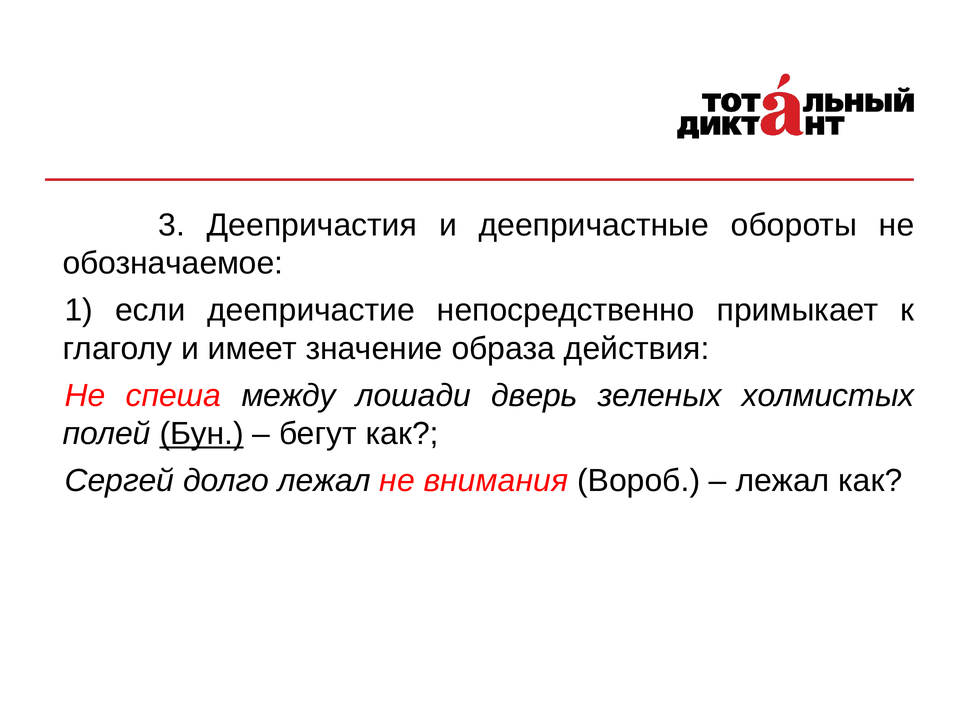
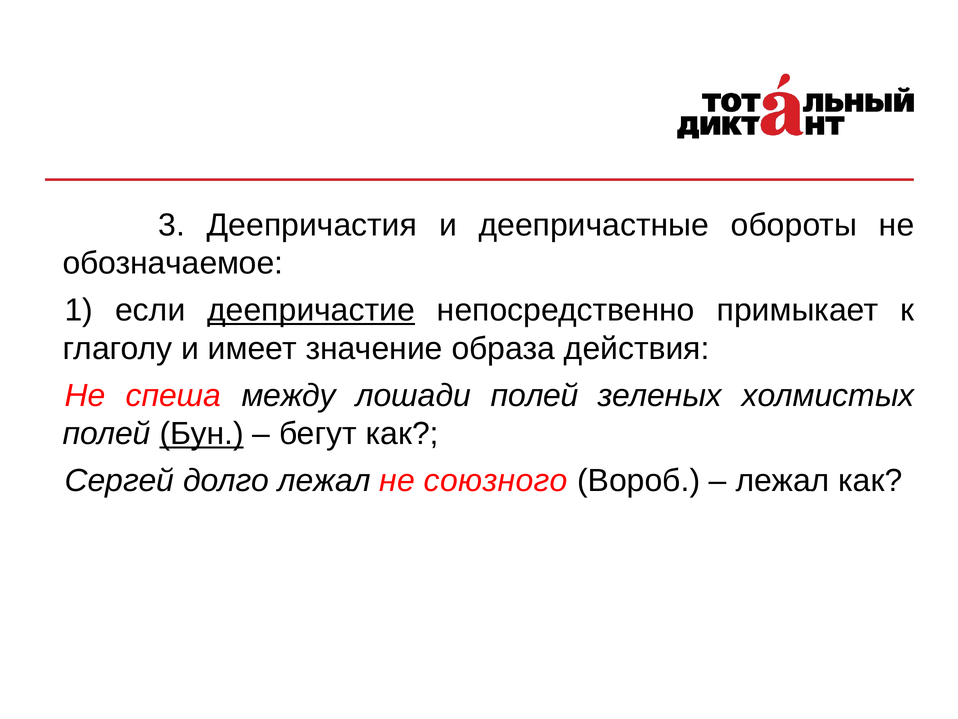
деепричастие underline: none -> present (311, 310)
лошади дверь: дверь -> полей (535, 395)
внимания: внимания -> союзного (496, 480)
